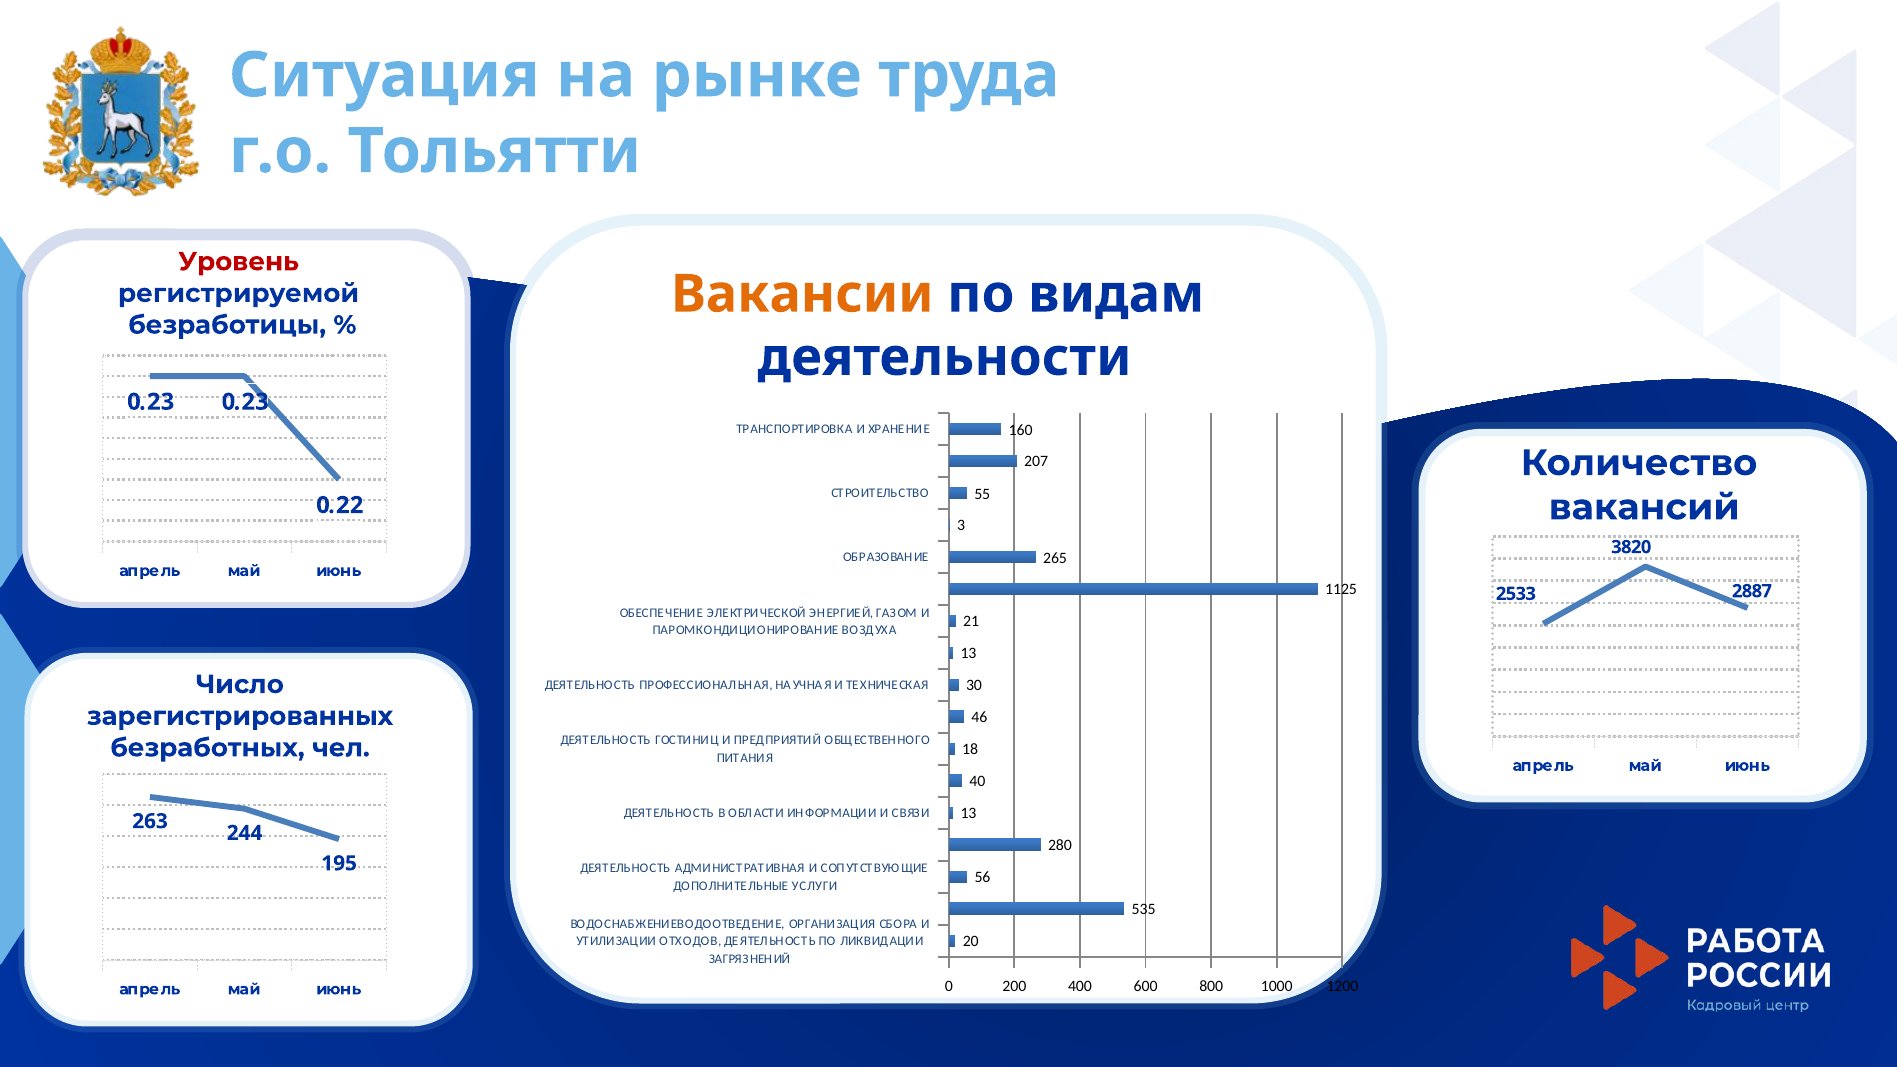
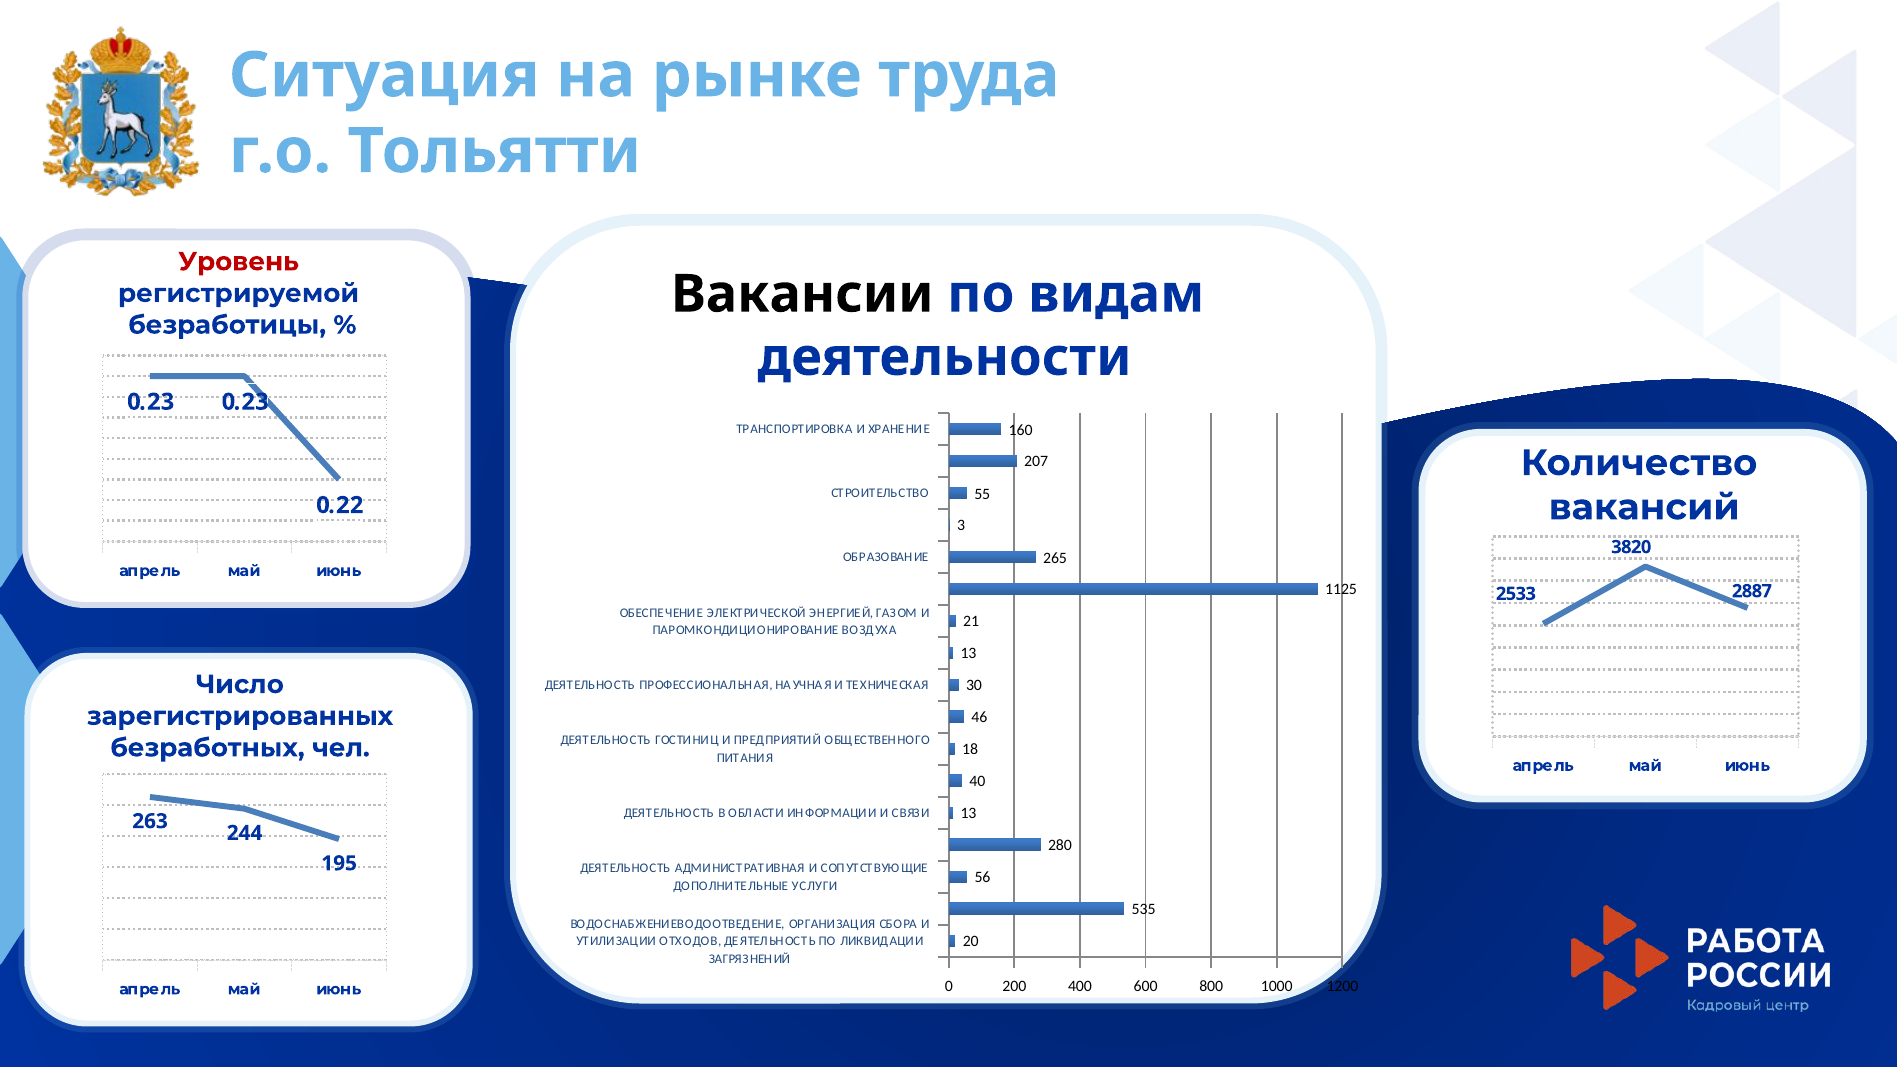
Вакансии colour: orange -> black (802, 294)
